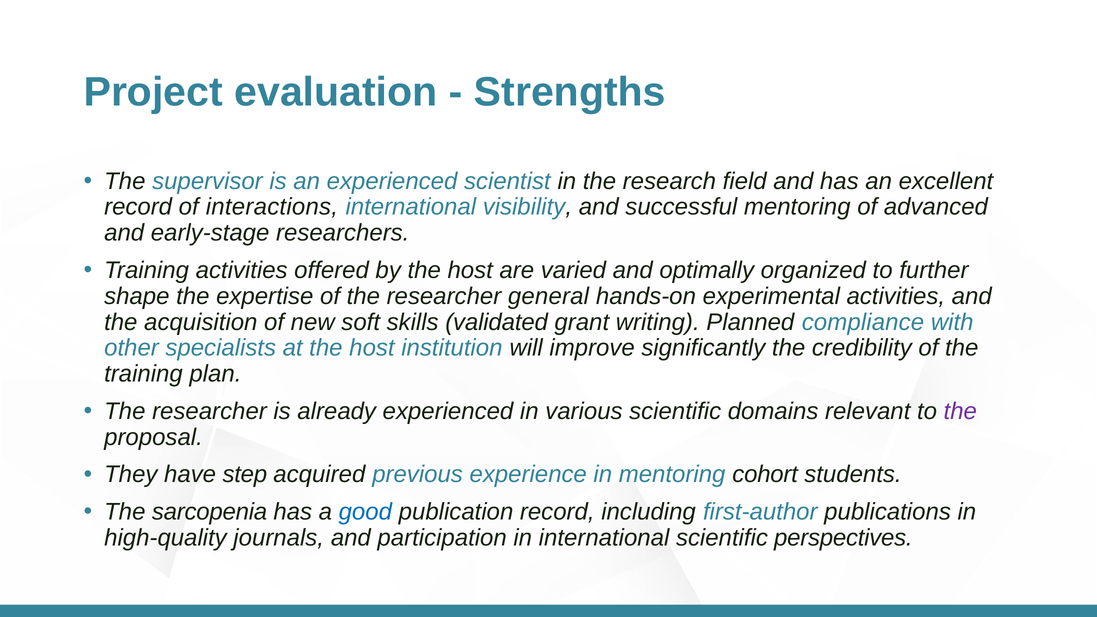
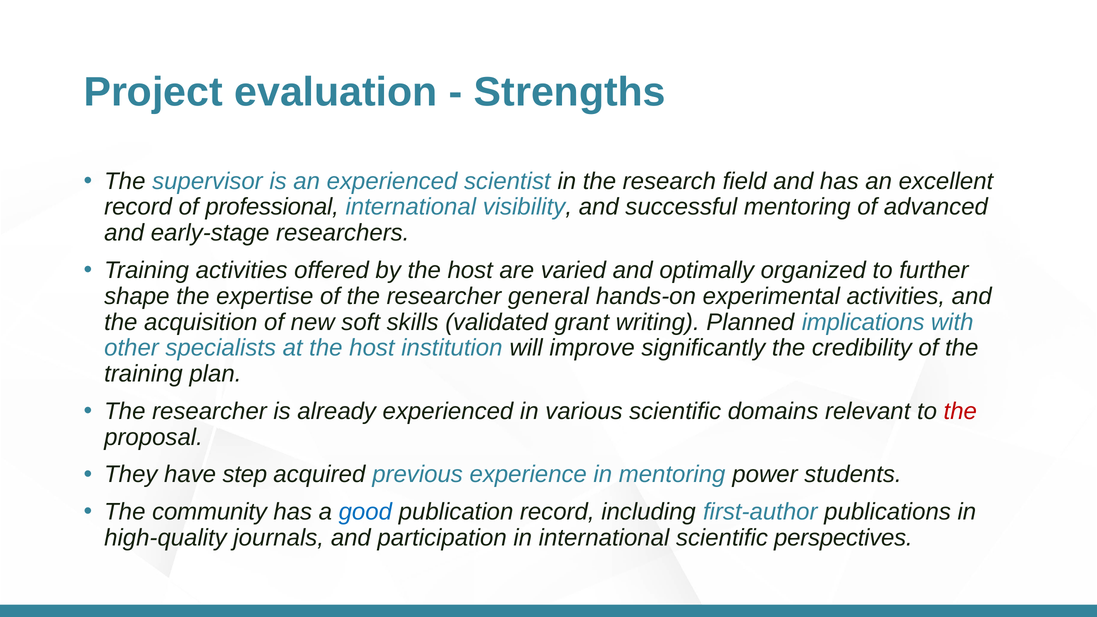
interactions: interactions -> professional (272, 207)
compliance: compliance -> implications (863, 322)
the colour: purple -> red (960, 411)
cohort: cohort -> power (765, 475)
sarcopenia: sarcopenia -> community (210, 512)
